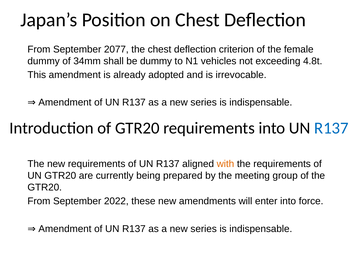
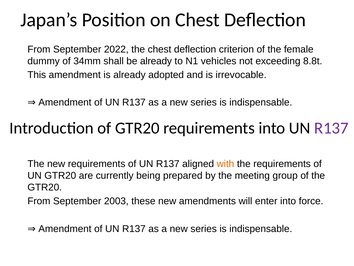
2077: 2077 -> 2022 (116, 49)
be dummy: dummy -> already (156, 61)
4.8t: 4.8t -> 8.8t (313, 61)
R137 colour: blue -> purple (331, 128)
2022: 2022 -> 2003 (116, 201)
